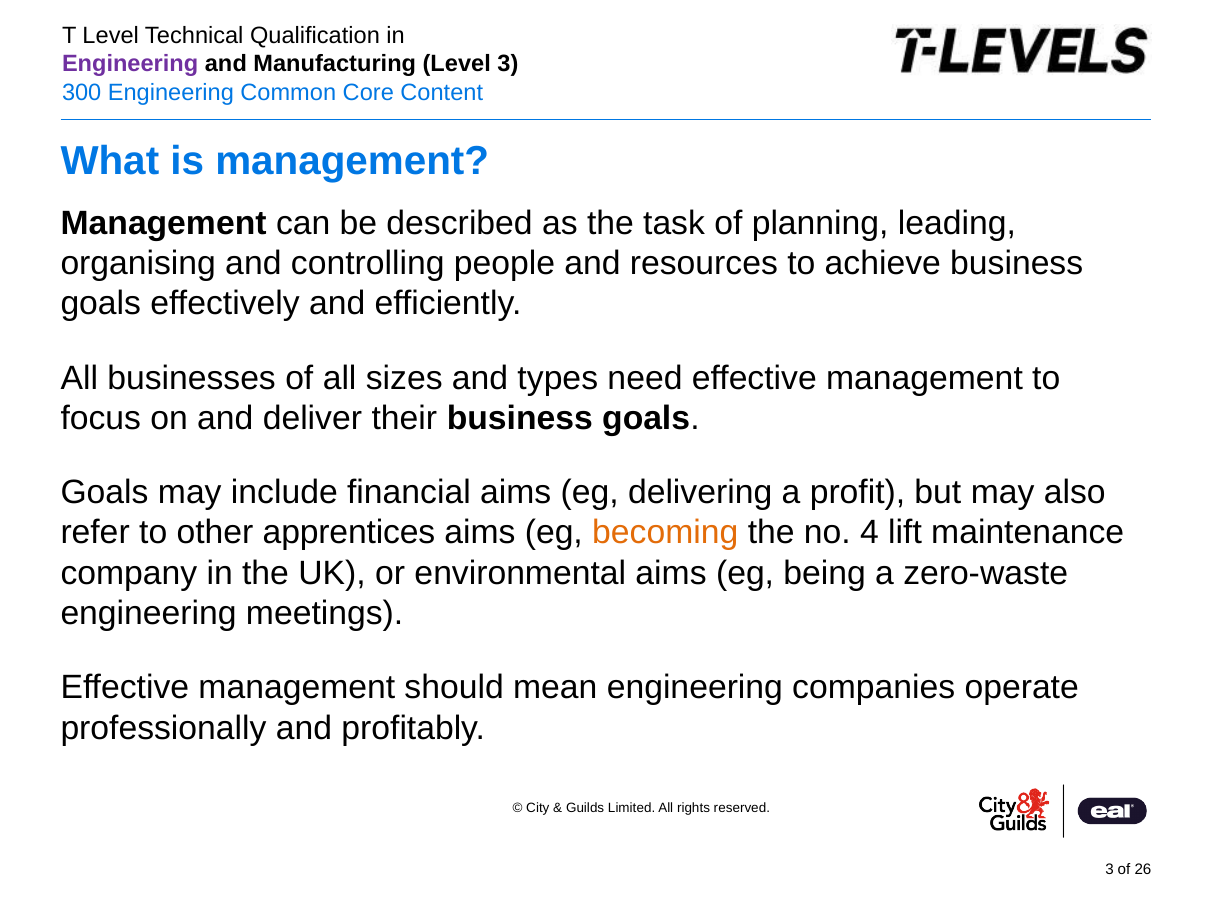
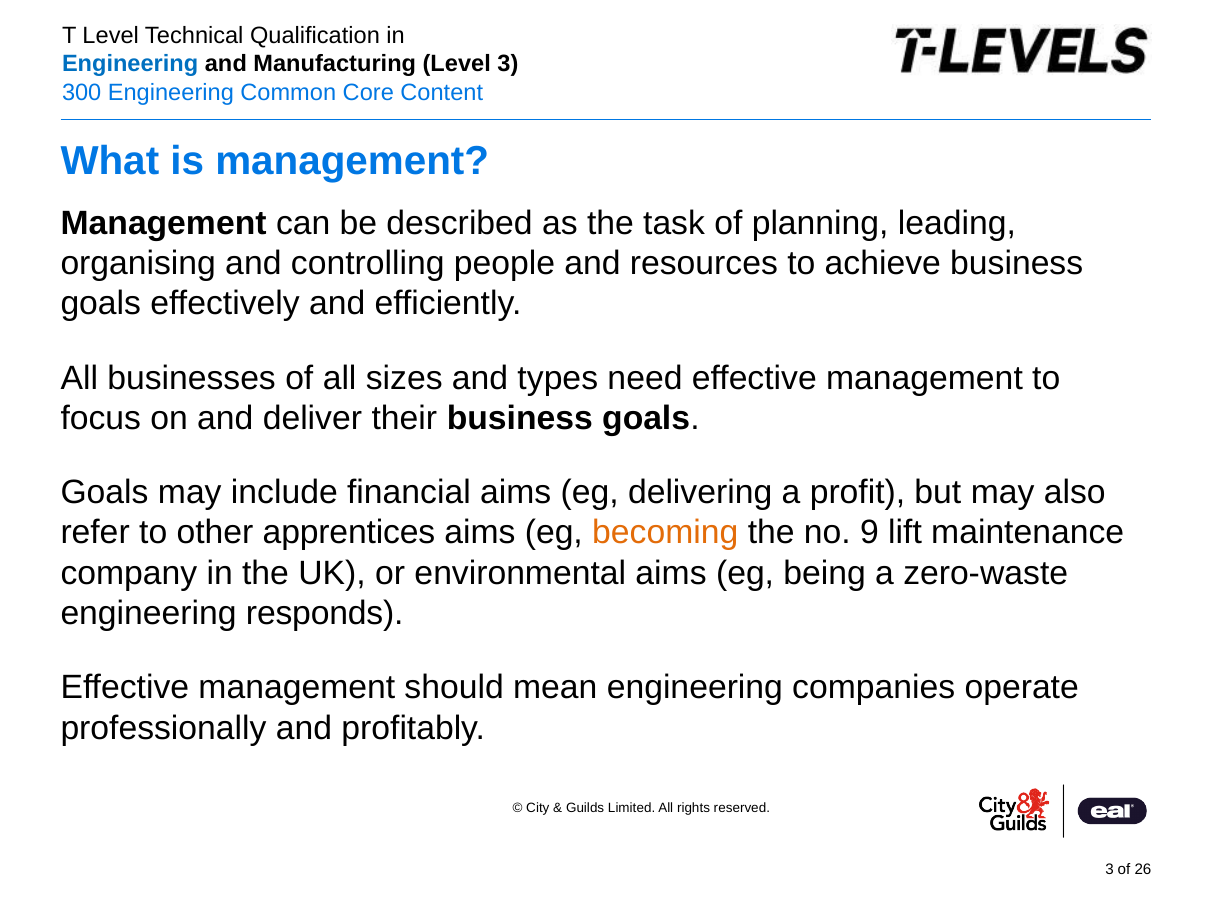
Engineering colour: purple -> blue (130, 64)
4: 4 -> 9 (870, 533)
meetings: meetings -> responds (325, 614)
